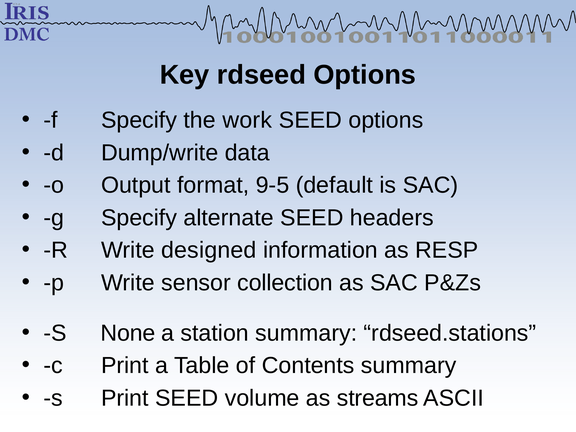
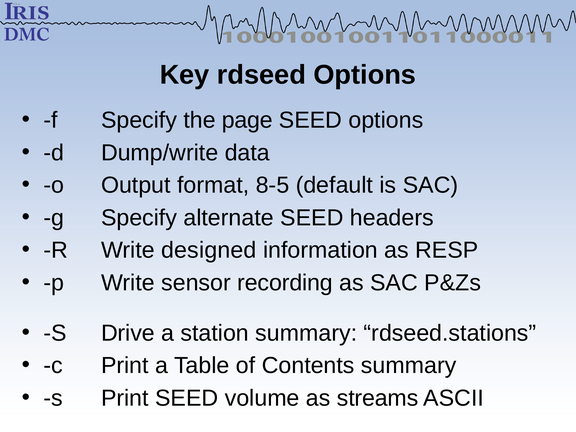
work: work -> page (247, 120)
9-5: 9-5 -> 8-5 (272, 185)
collection: collection -> recording (285, 283)
None: None -> Drive (128, 333)
